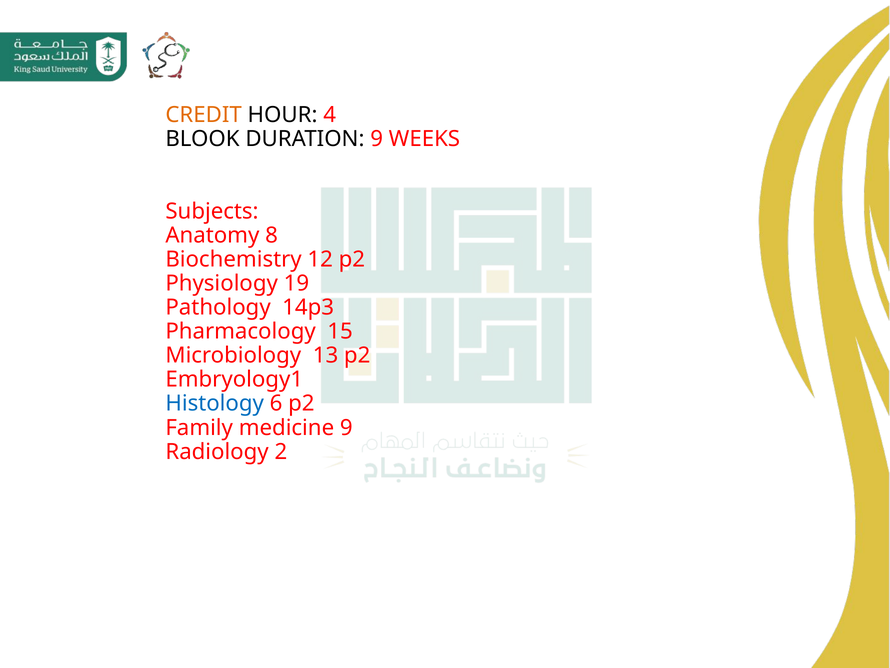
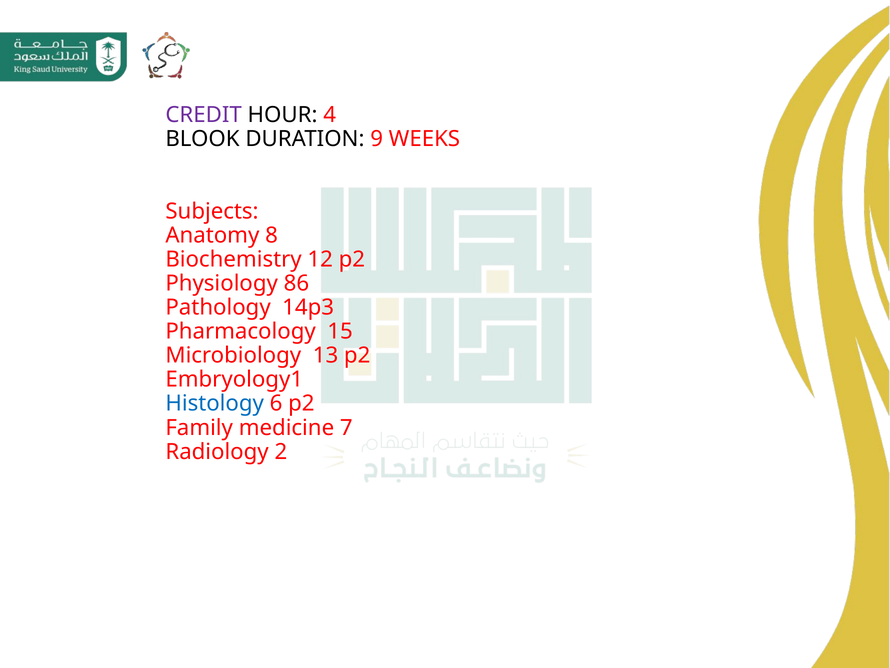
CREDIT colour: orange -> purple (204, 115)
19: 19 -> 86 (296, 283)
medicine 9: 9 -> 7 (346, 427)
